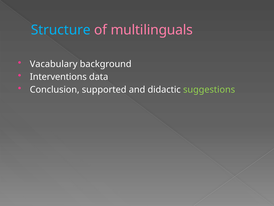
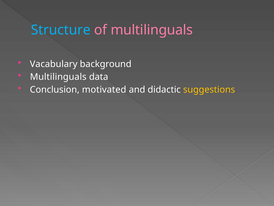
Interventions: Interventions -> Multilinguals (58, 77)
supported: supported -> motivated (104, 89)
suggestions colour: light green -> yellow (209, 89)
